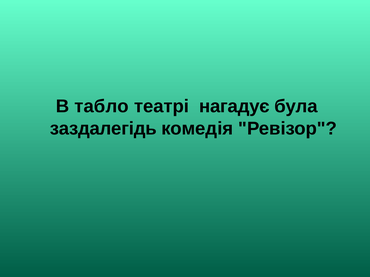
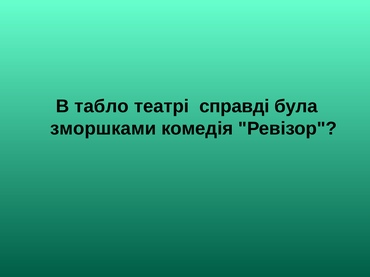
нагадує: нагадує -> справді (234, 107)
заздалегідь: заздалегідь -> зморшками (103, 129)
